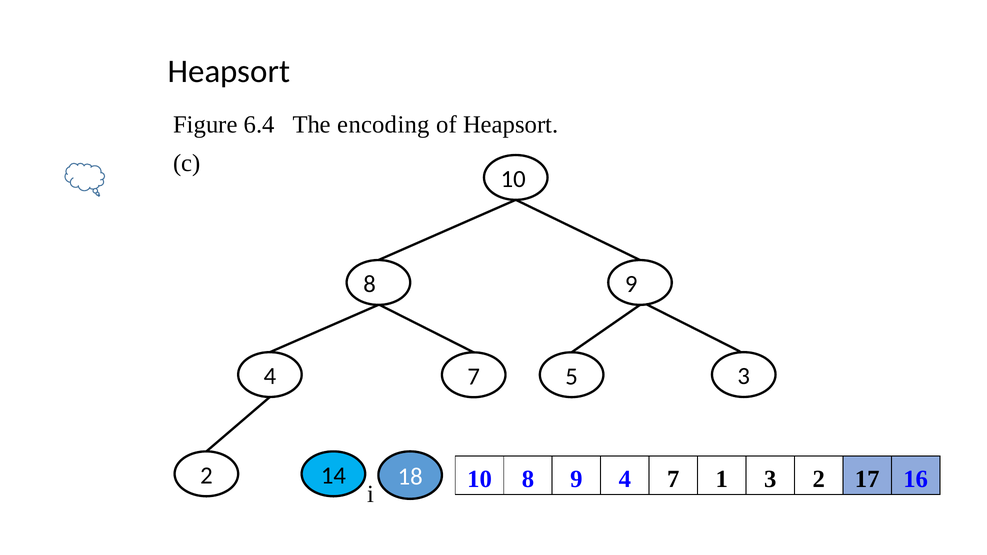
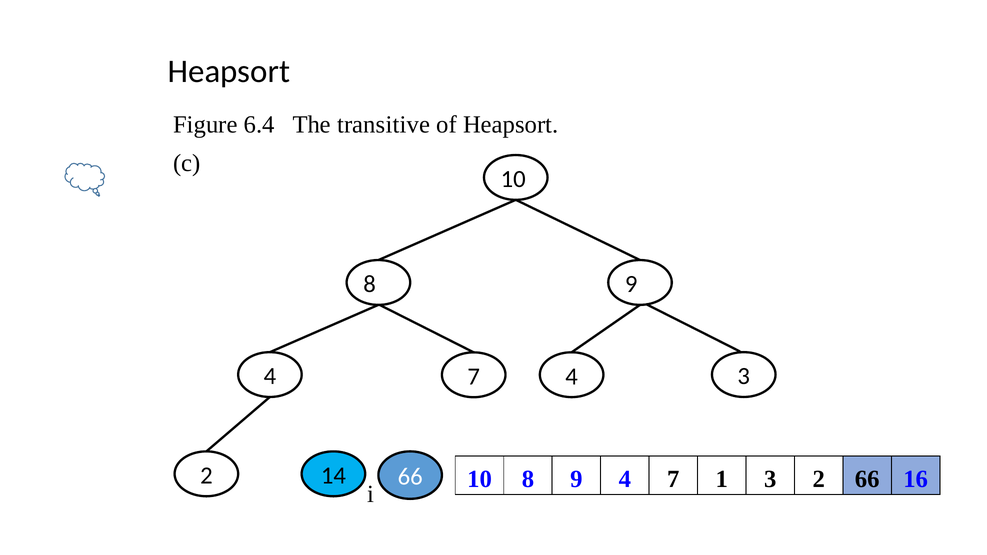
encoding: encoding -> transitive (384, 125)
7 5: 5 -> 4 (572, 377)
14 18: 18 -> 66 (410, 477)
2 17: 17 -> 66 (867, 479)
